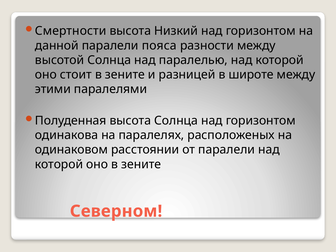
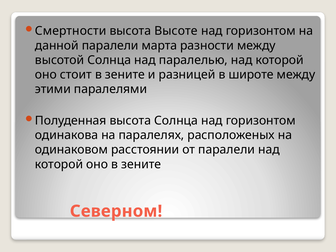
Низкий: Низкий -> Высоте (176, 31)
пояса: пояса -> марта (159, 46)
